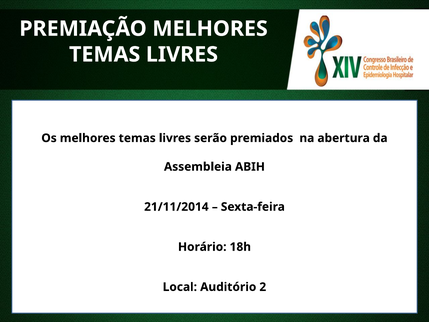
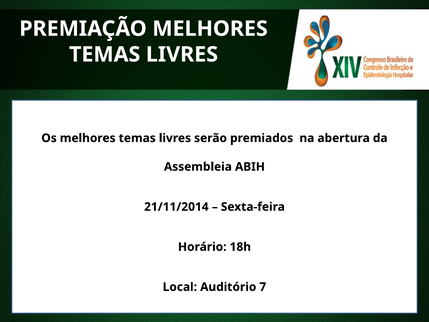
2: 2 -> 7 (263, 287)
